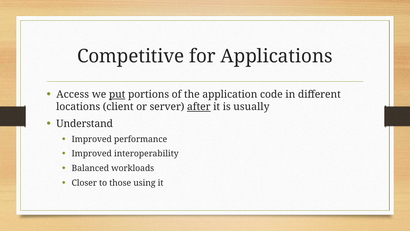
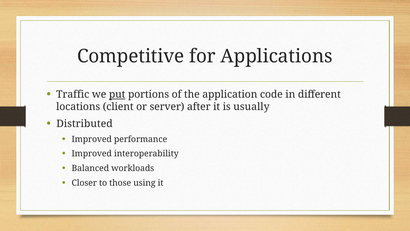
Access: Access -> Traffic (73, 94)
after underline: present -> none (199, 107)
Understand: Understand -> Distributed (84, 124)
